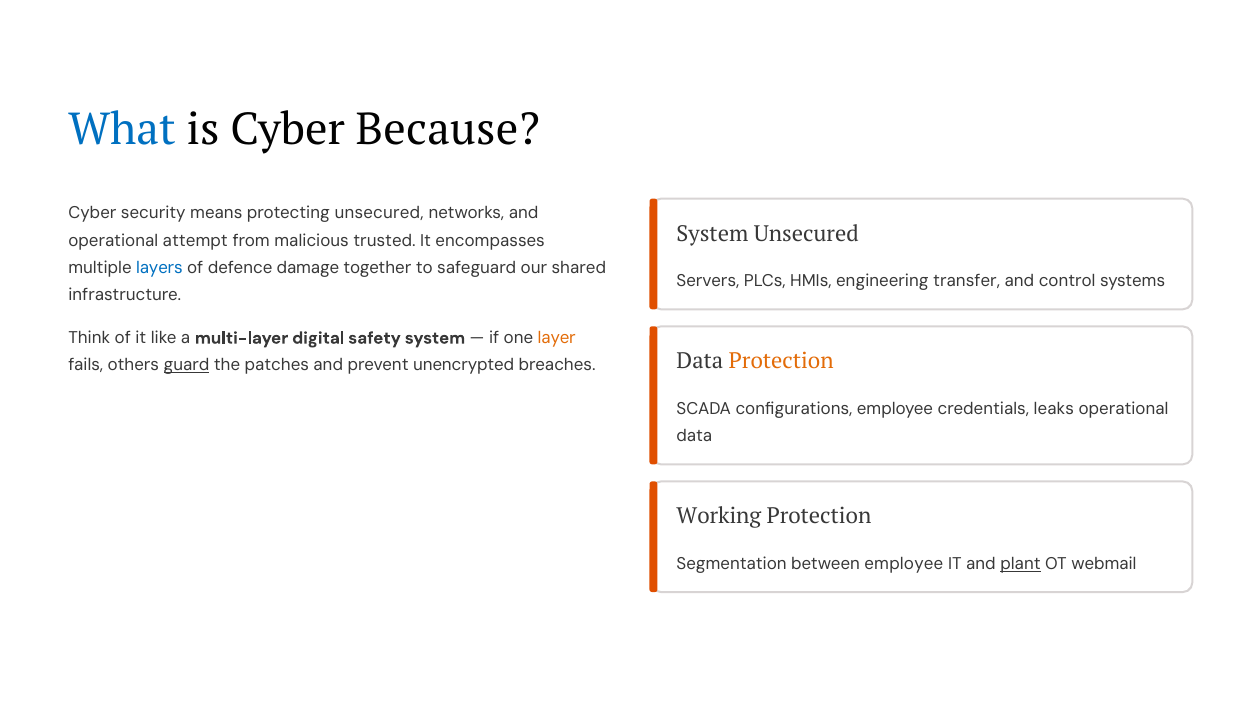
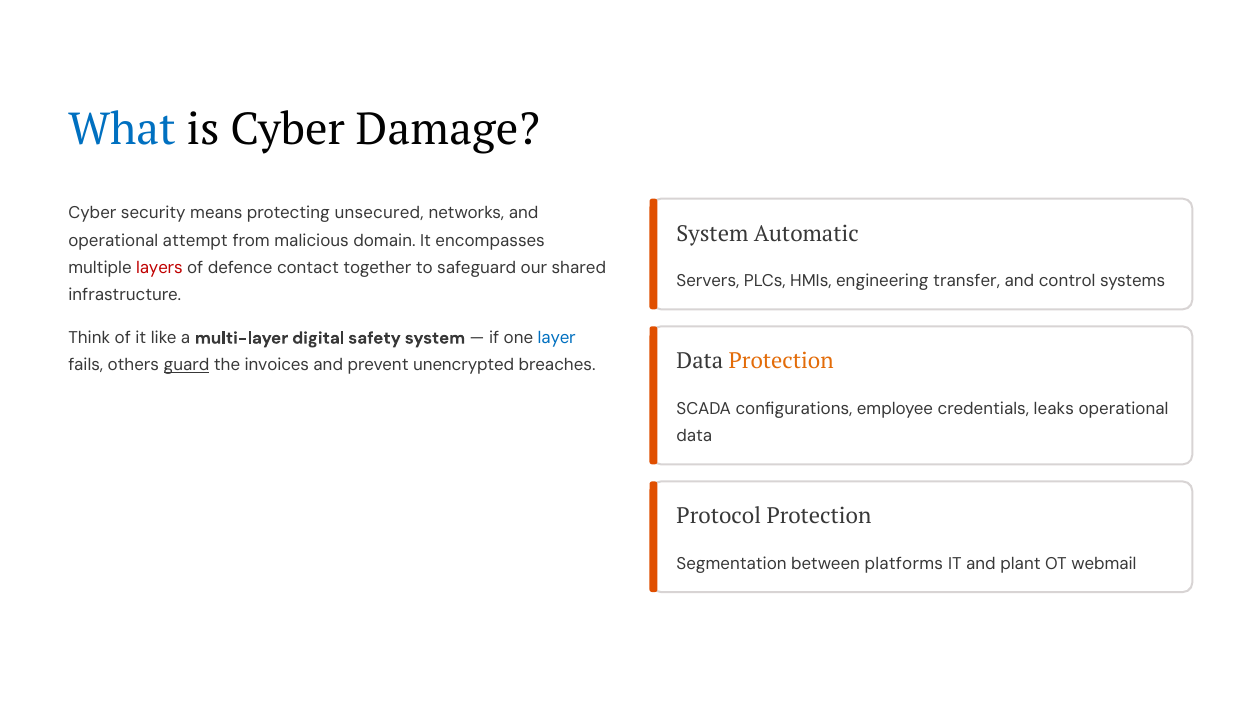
Because: Because -> Damage (448, 130)
System Unsecured: Unsecured -> Automatic (806, 234)
trusted: trusted -> domain (384, 240)
layers colour: blue -> red (159, 268)
damage: damage -> contact (308, 268)
layer colour: orange -> blue (557, 338)
patches: patches -> invoices (277, 365)
Working: Working -> Protocol (719, 516)
between employee: employee -> platforms (904, 564)
plant underline: present -> none (1021, 564)
